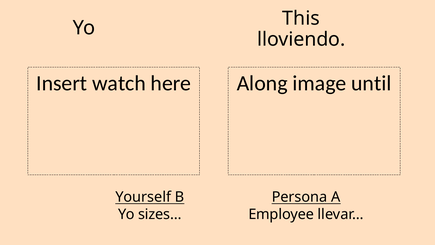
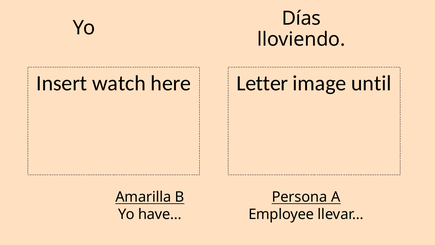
This: This -> Días (301, 18)
Along: Along -> Letter (262, 83)
Yourself: Yourself -> Amarilla (143, 197)
sizes…: sizes… -> have… (160, 214)
